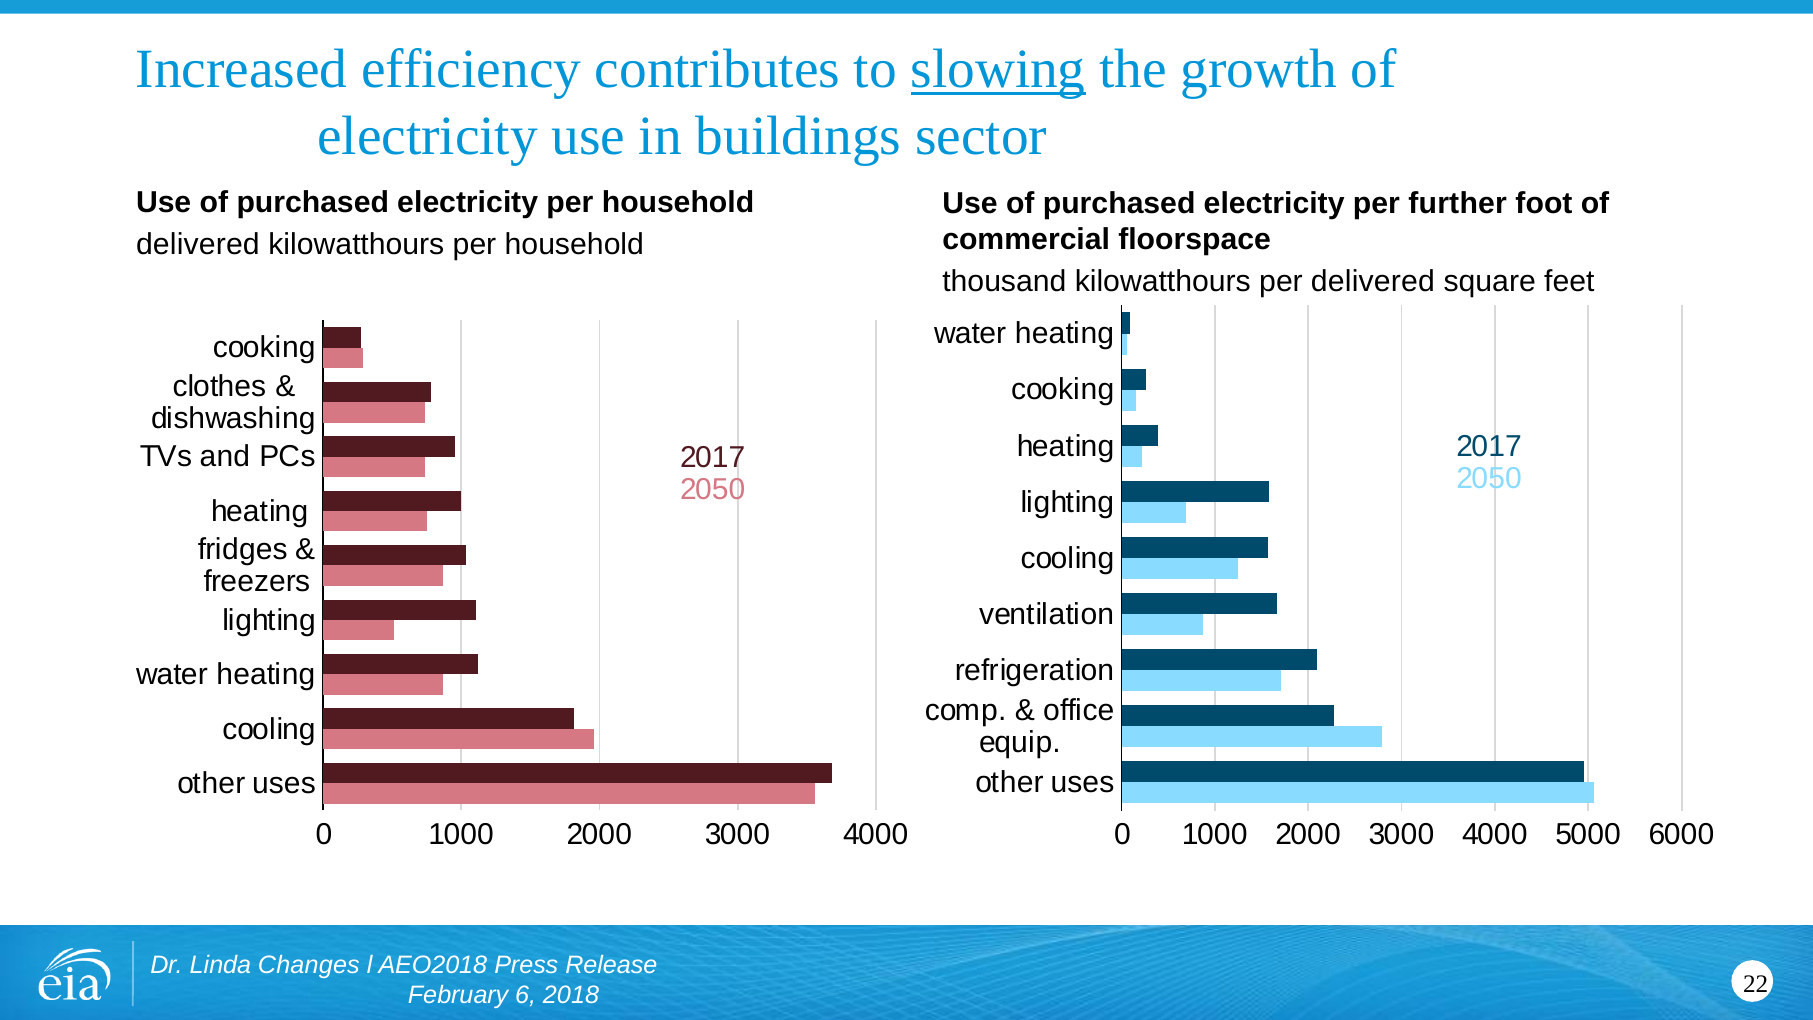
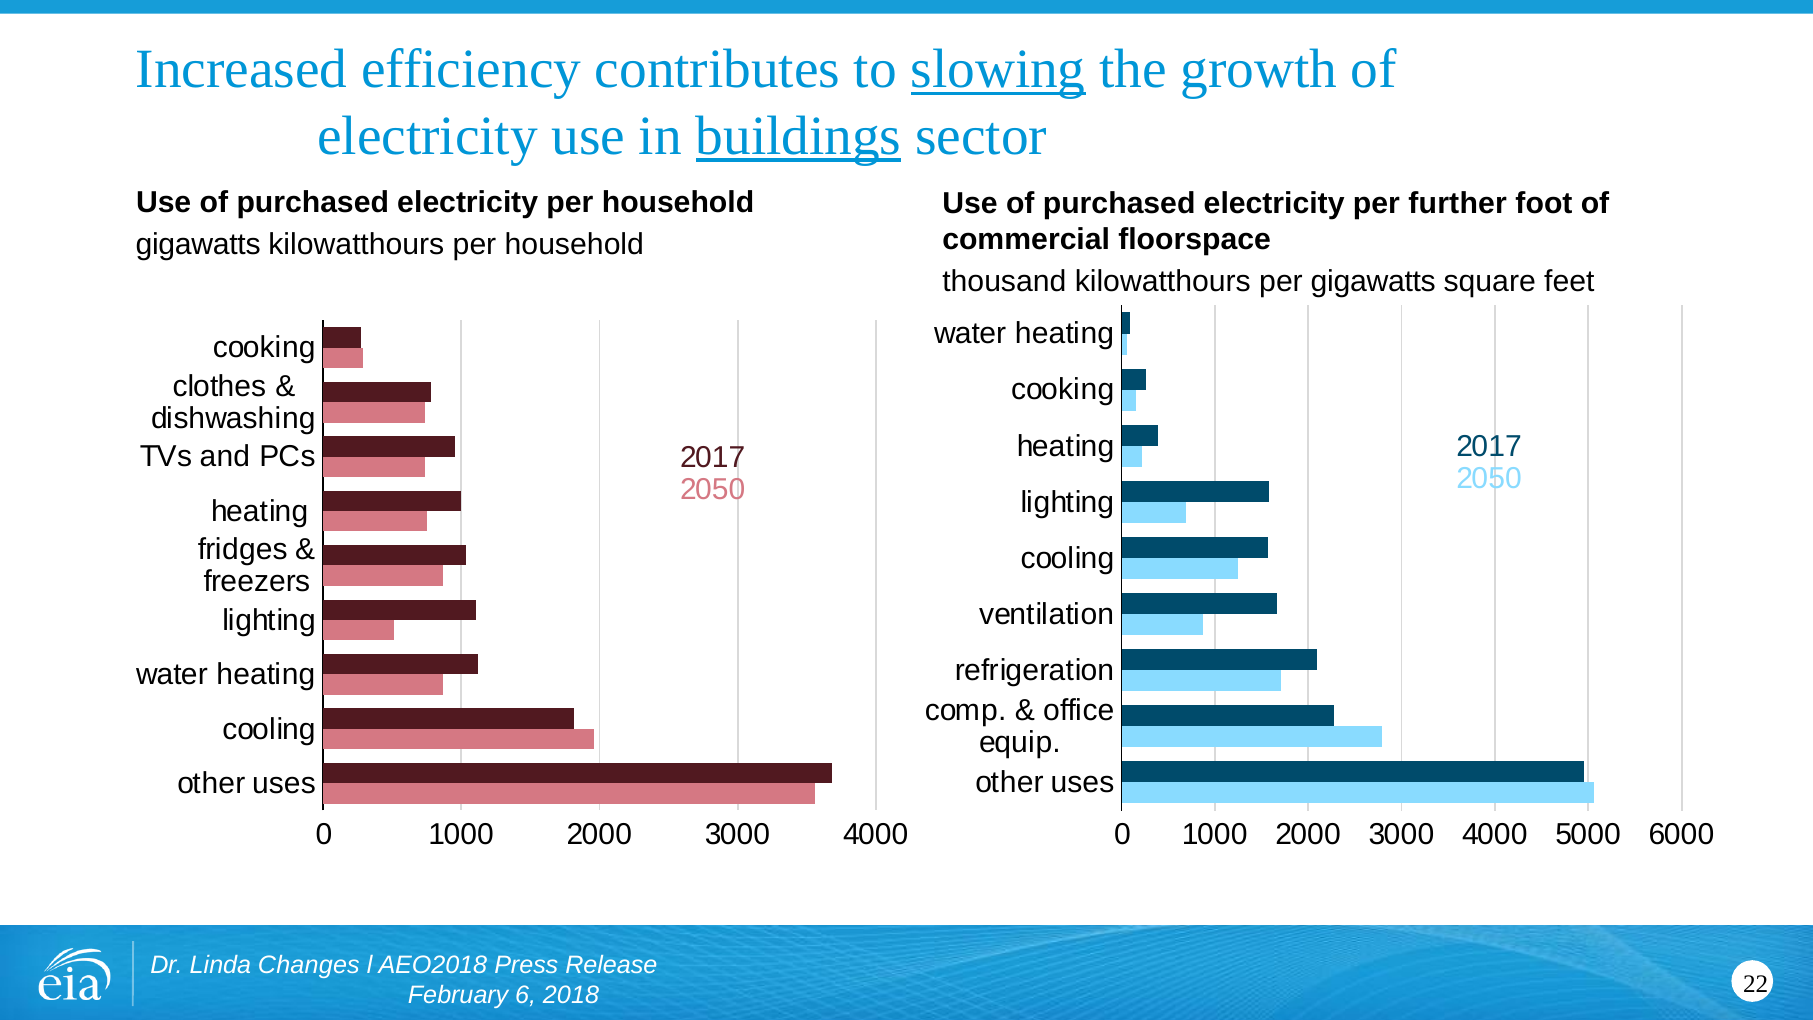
buildings underline: none -> present (799, 136)
delivered: delivered -> gigawatts (198, 245)
per delivered: delivered -> gigawatts (1373, 282)
